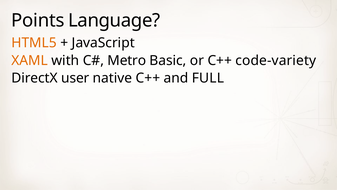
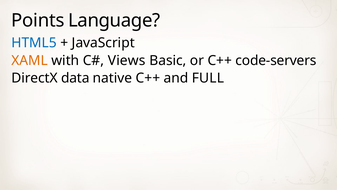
HTML5 colour: orange -> blue (34, 43)
Metro: Metro -> Views (127, 60)
code-variety: code-variety -> code-servers (276, 60)
user: user -> data (75, 78)
